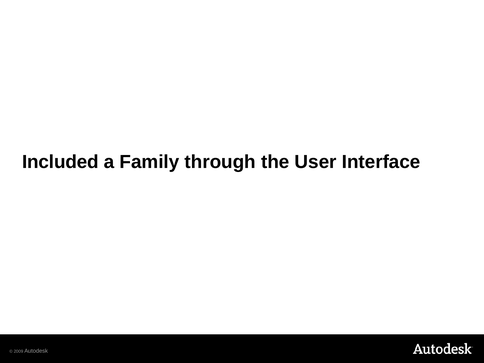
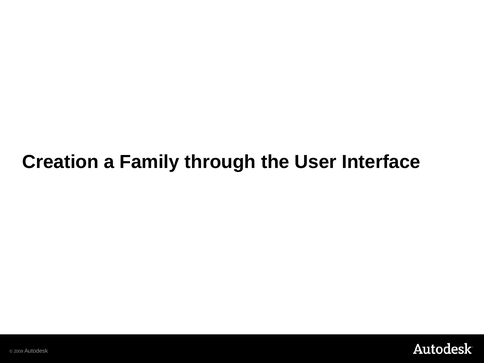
Included: Included -> Creation (60, 162)
